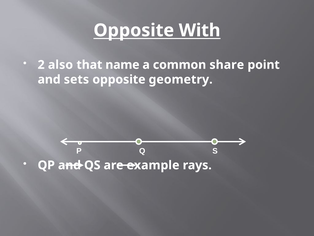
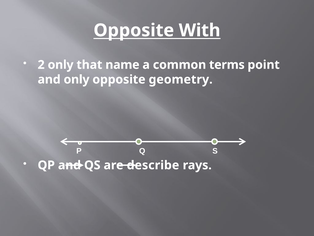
2 also: also -> only (61, 65)
share: share -> terms (227, 65)
and sets: sets -> only (77, 79)
example: example -> describe (153, 165)
